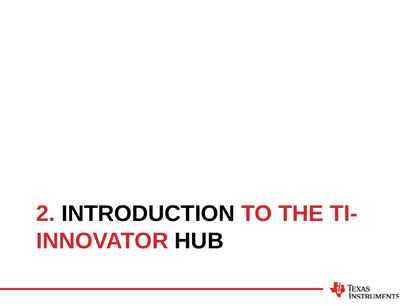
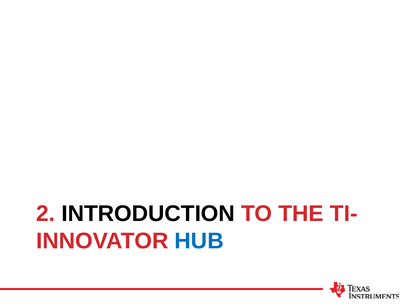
HUB colour: black -> blue (199, 241)
